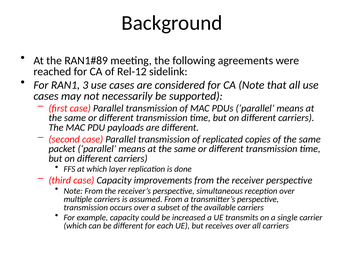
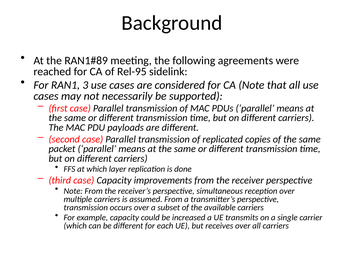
Rel-12: Rel-12 -> Rel-95 (132, 72)
